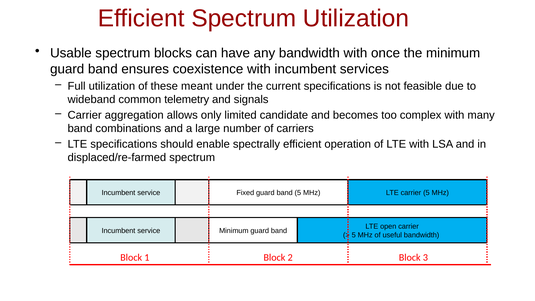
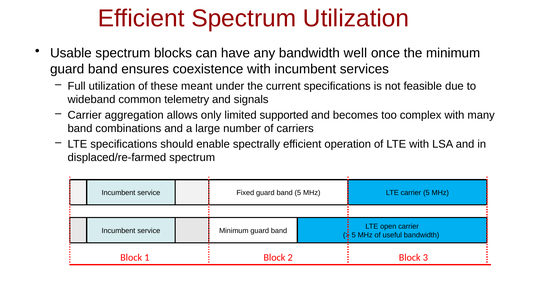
bandwidth with: with -> well (355, 53)
candidate: candidate -> supported (284, 115)
